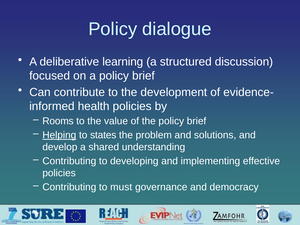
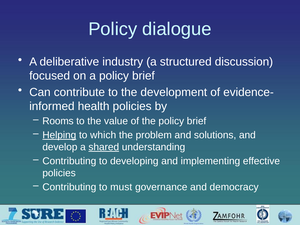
learning: learning -> industry (123, 62)
states: states -> which (103, 135)
shared underline: none -> present (104, 147)
